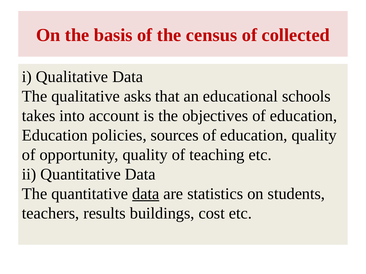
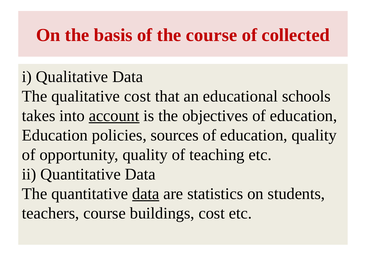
the census: census -> course (212, 35)
qualitative asks: asks -> cost (137, 96)
account underline: none -> present (114, 116)
teachers results: results -> course (105, 214)
